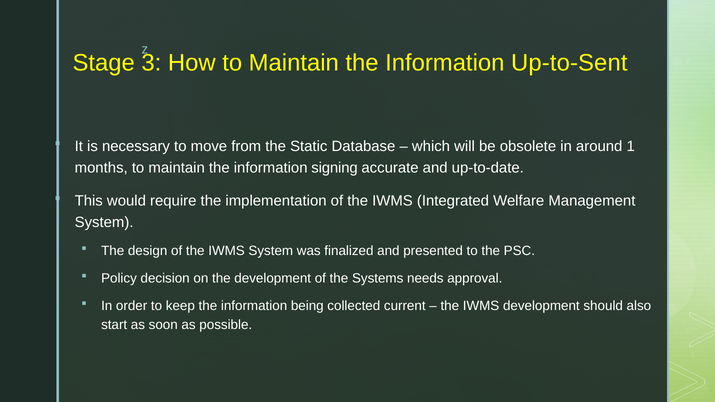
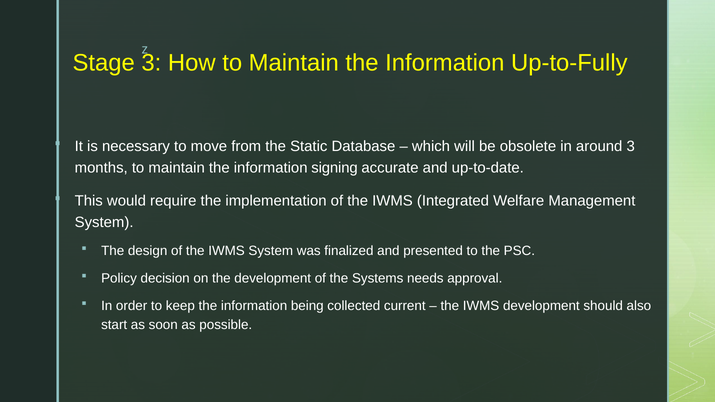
Up-to-Sent: Up-to-Sent -> Up-to-Fully (569, 63)
around 1: 1 -> 3 (631, 146)
